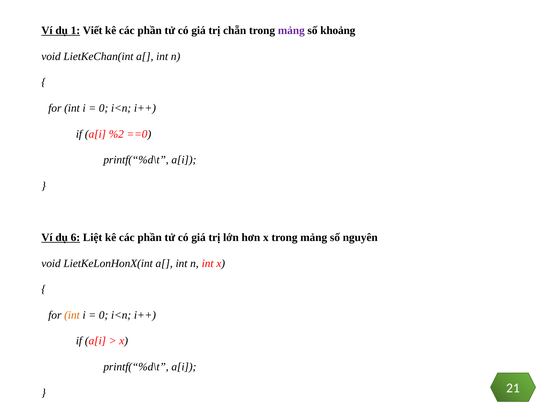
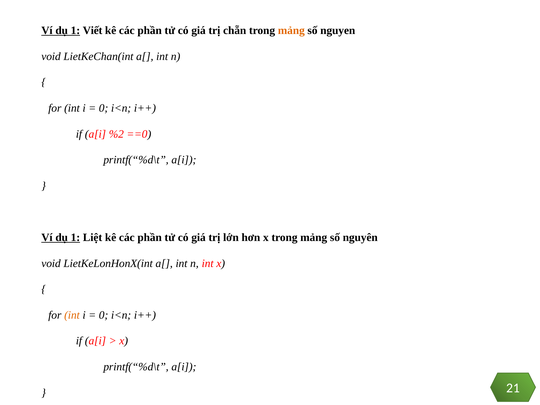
mảng colour: purple -> orange (291, 30)
khoảng: khoảng -> nguyen (338, 30)
6: 6 -> 1 (75, 237)
